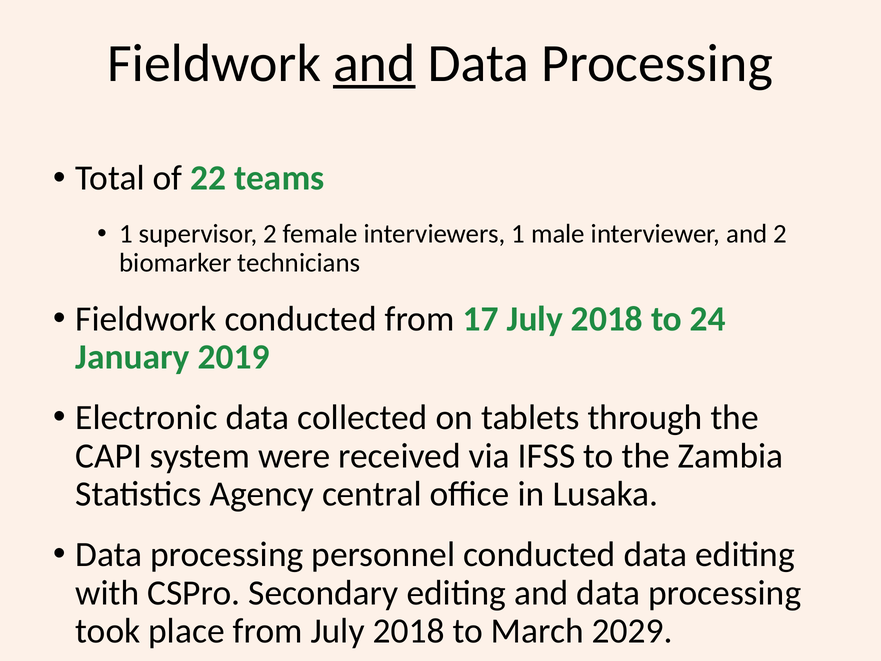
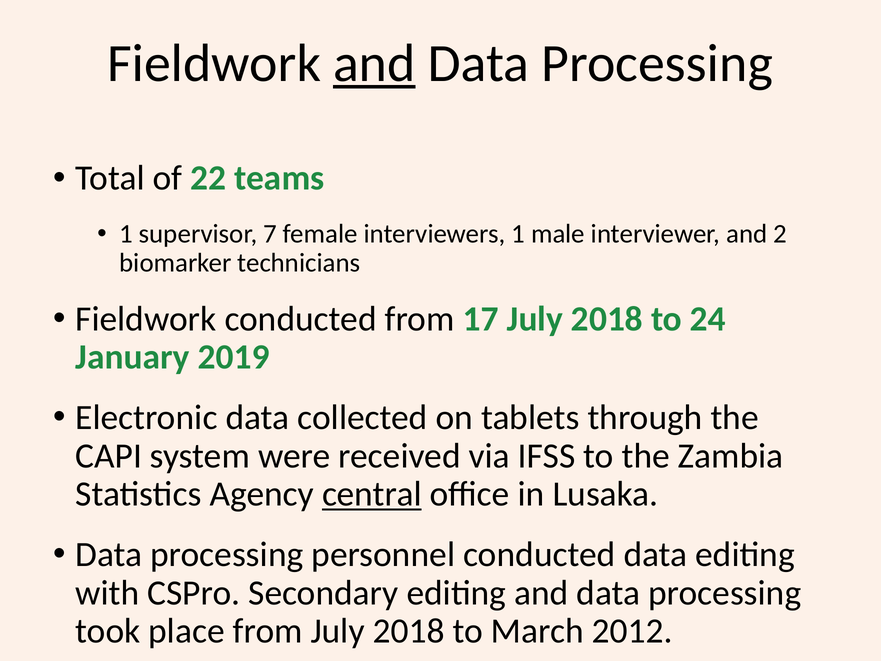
supervisor 2: 2 -> 7 (270, 234)
central underline: none -> present (372, 494)
2029: 2029 -> 2012 (632, 631)
